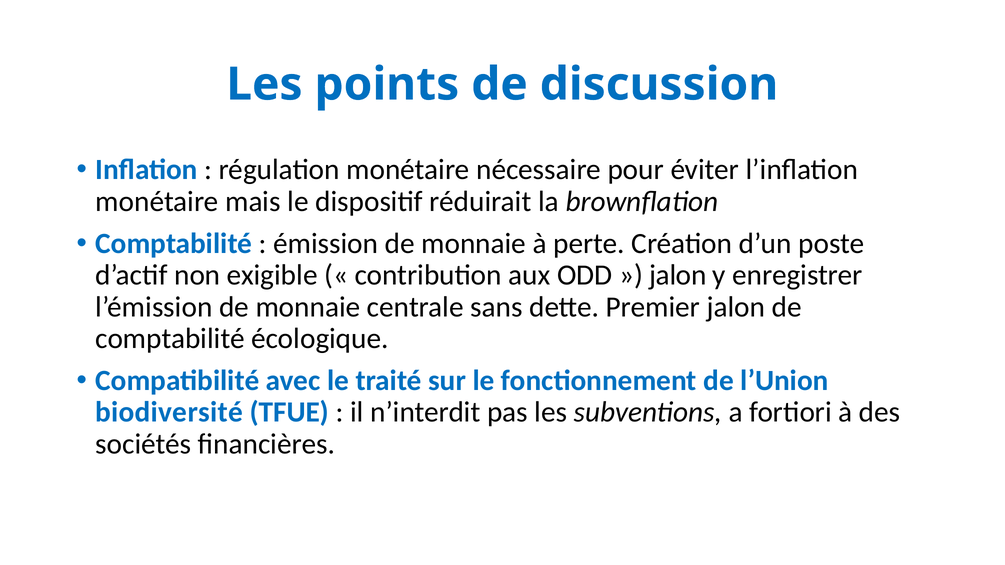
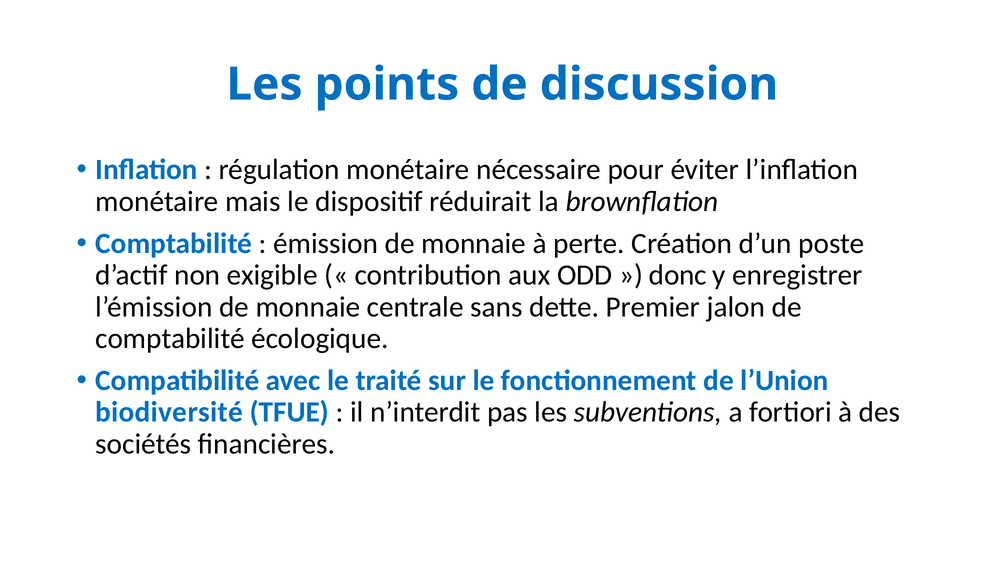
jalon: jalon -> donc (678, 275)
